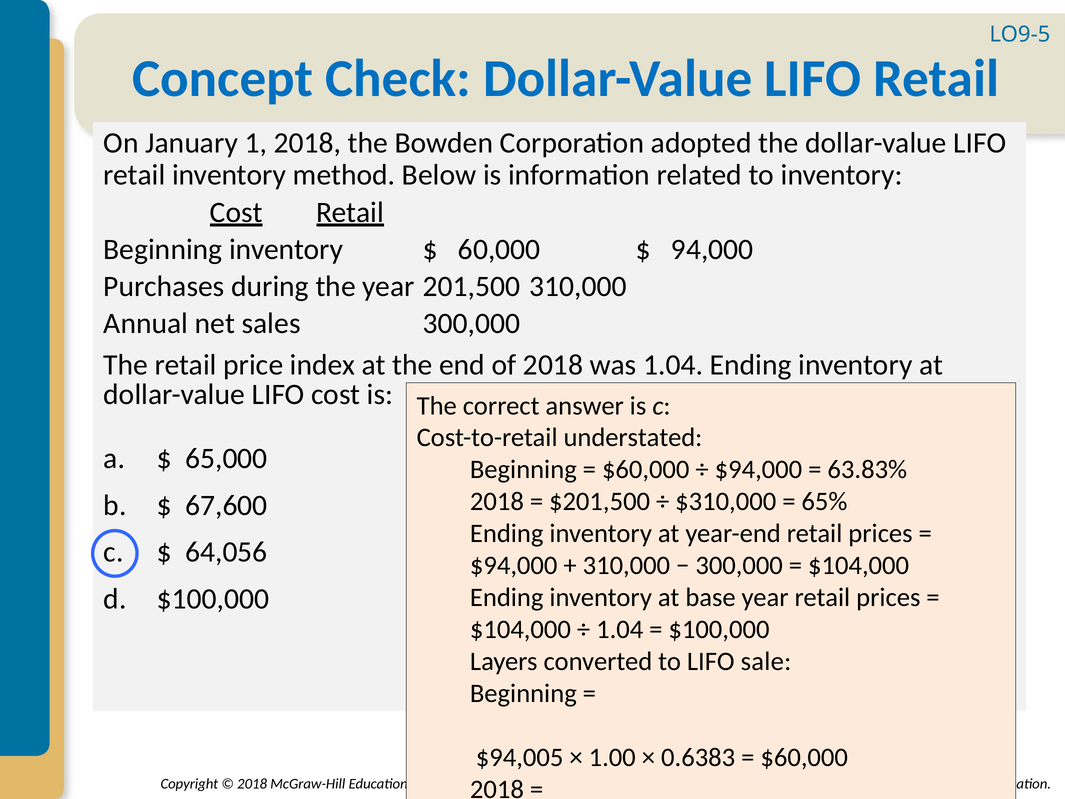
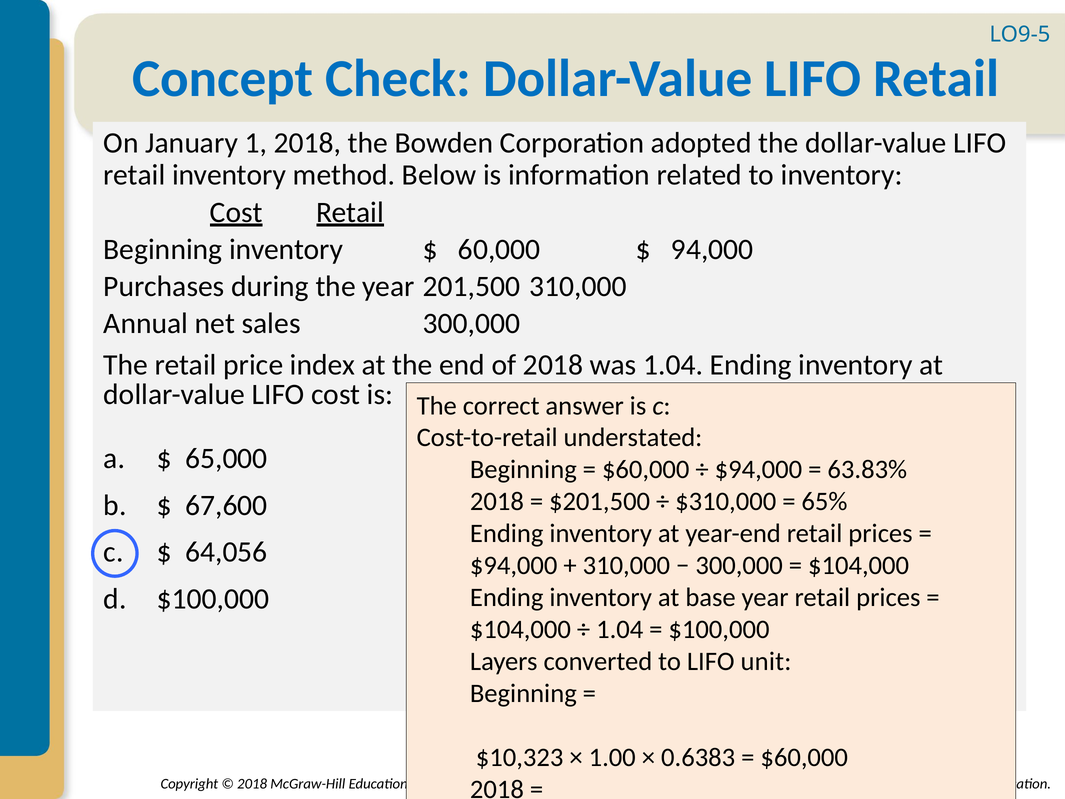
sale: sale -> unit (766, 661)
$94,005: $94,005 -> $10,323 (520, 757)
